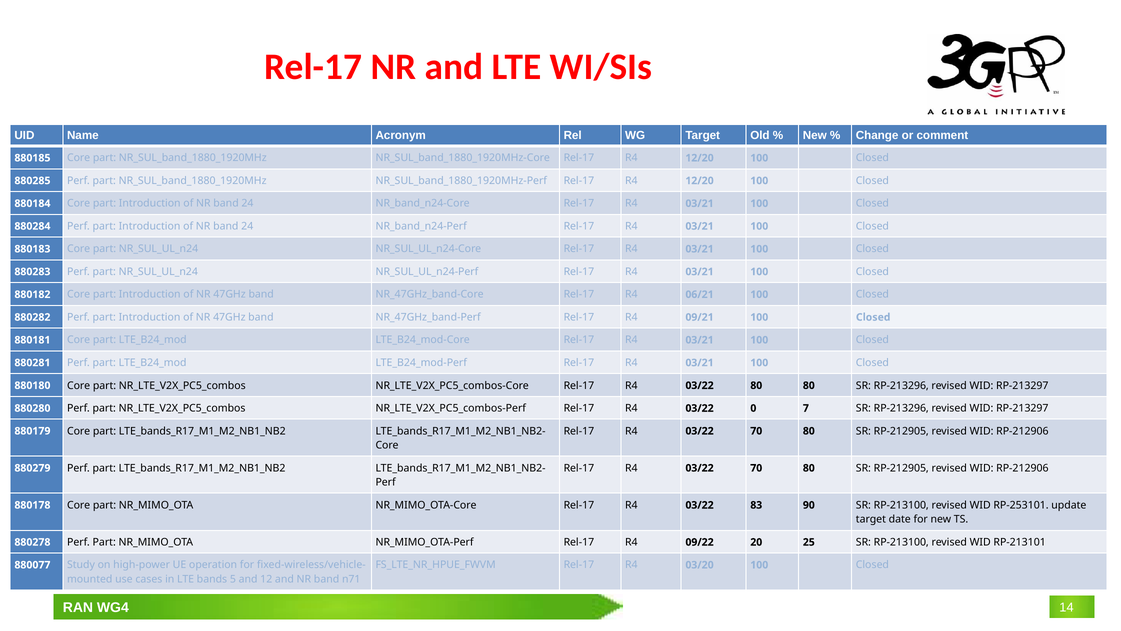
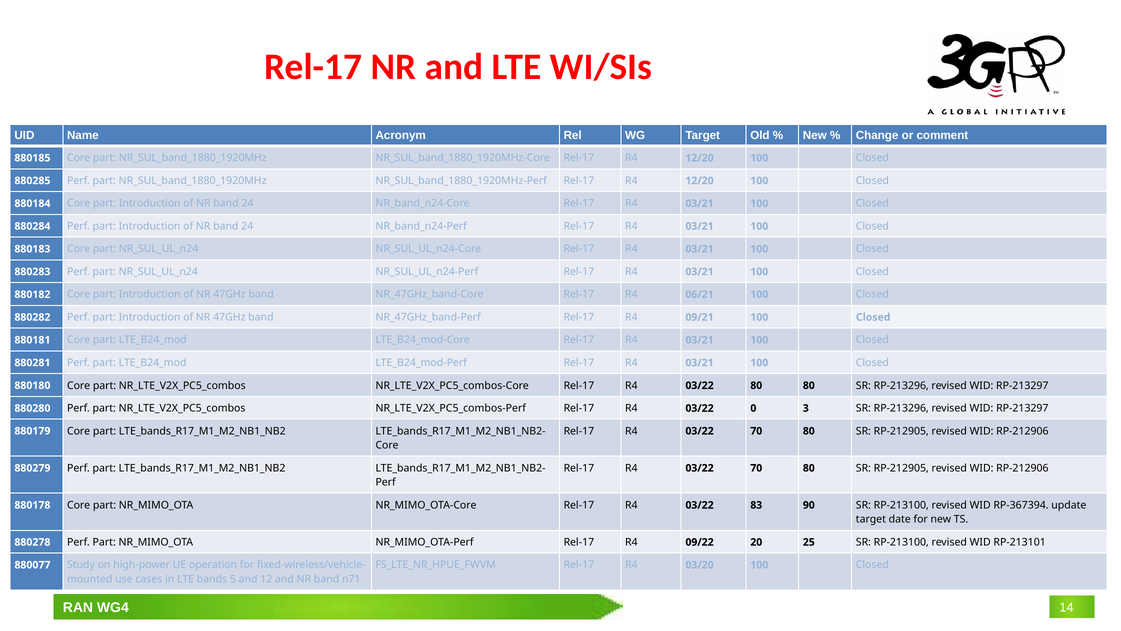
7: 7 -> 3 (806, 408)
RP-253101: RP-253101 -> RP-367394 (1021, 505)
